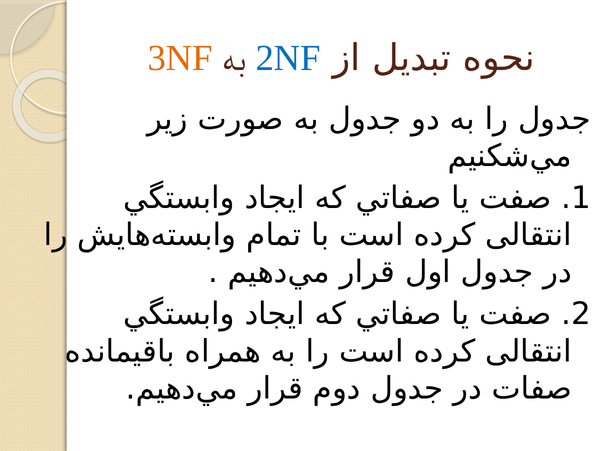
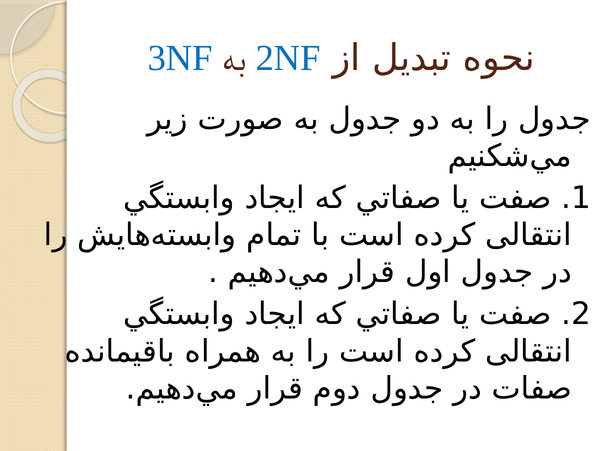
3NF colour: orange -> blue (180, 58)
